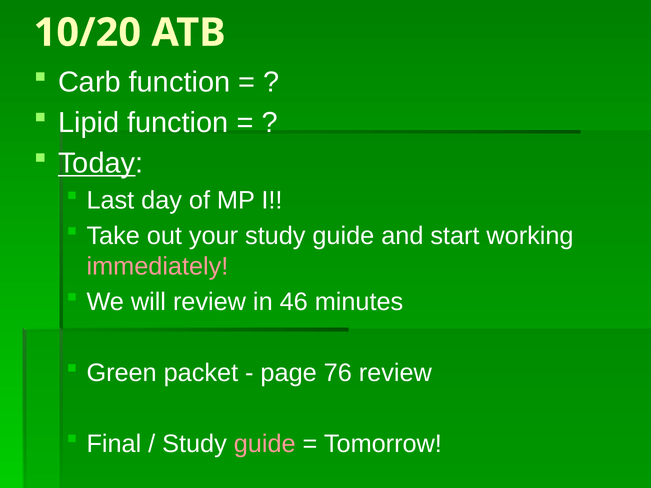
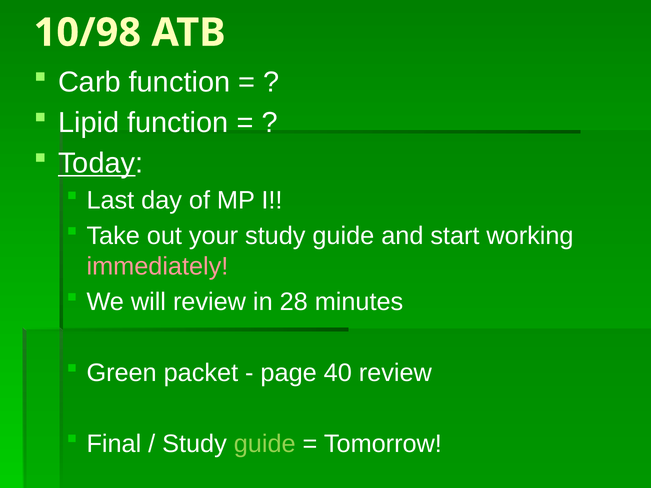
10/20: 10/20 -> 10/98 (87, 33)
46: 46 -> 28 (294, 302)
76: 76 -> 40 (338, 373)
guide colour: pink -> light green (265, 444)
